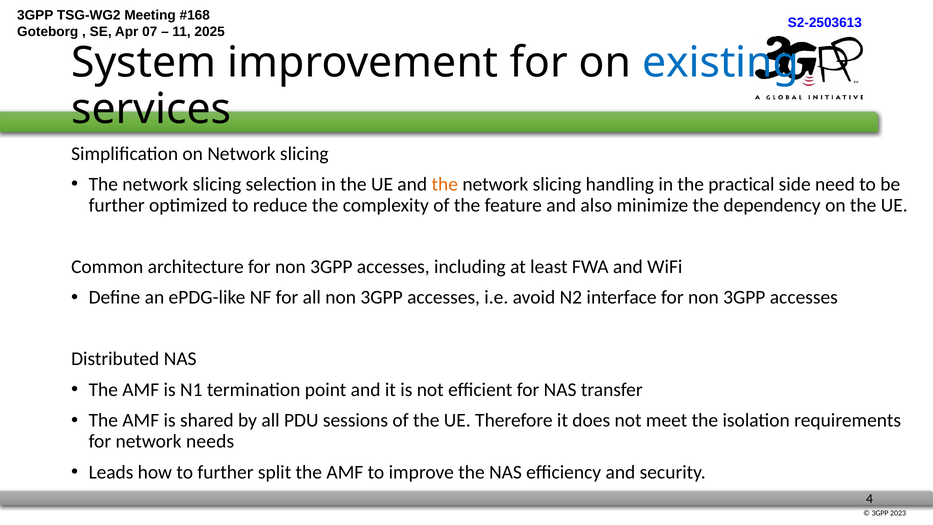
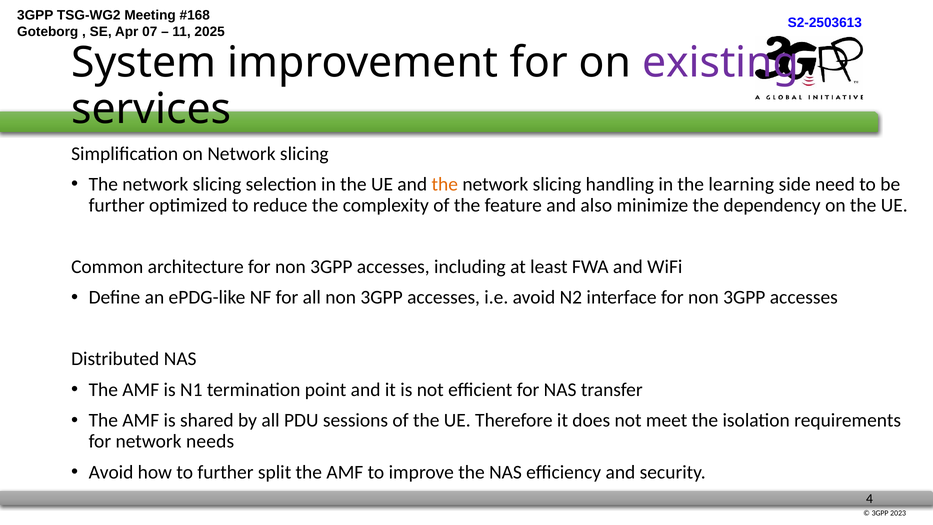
existing colour: blue -> purple (721, 63)
practical: practical -> learning (741, 184)
Leads: Leads -> Avoid (111, 472)
